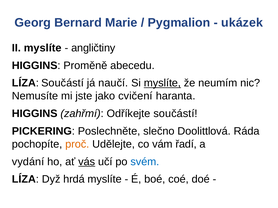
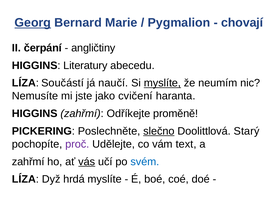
Georg underline: none -> present (33, 23)
ukázek: ukázek -> chovají (242, 23)
II myslíte: myslíte -> čerpání (43, 48)
Proměně: Proměně -> Literatury (85, 66)
Odříkejte součástí: součástí -> proměně (176, 114)
slečno underline: none -> present (159, 131)
Ráda: Ráda -> Starý (247, 131)
proč colour: orange -> purple (77, 144)
řadí: řadí -> text (186, 144)
vydání: vydání -> zahřmí (28, 162)
